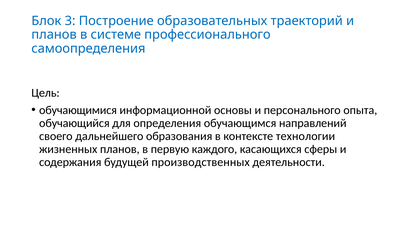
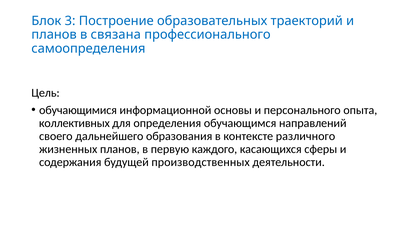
системе: системе -> связана (116, 35)
обучающийся: обучающийся -> коллективных (74, 123)
технологии: технологии -> различного (305, 136)
